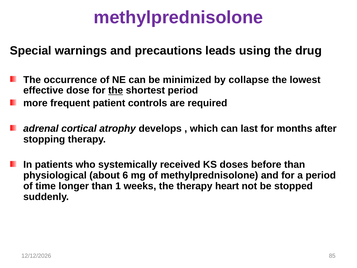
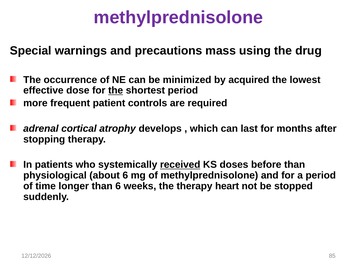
leads: leads -> mass (221, 51)
collapse: collapse -> acquired (249, 80)
received underline: none -> present (180, 165)
than 1: 1 -> 6 (118, 186)
